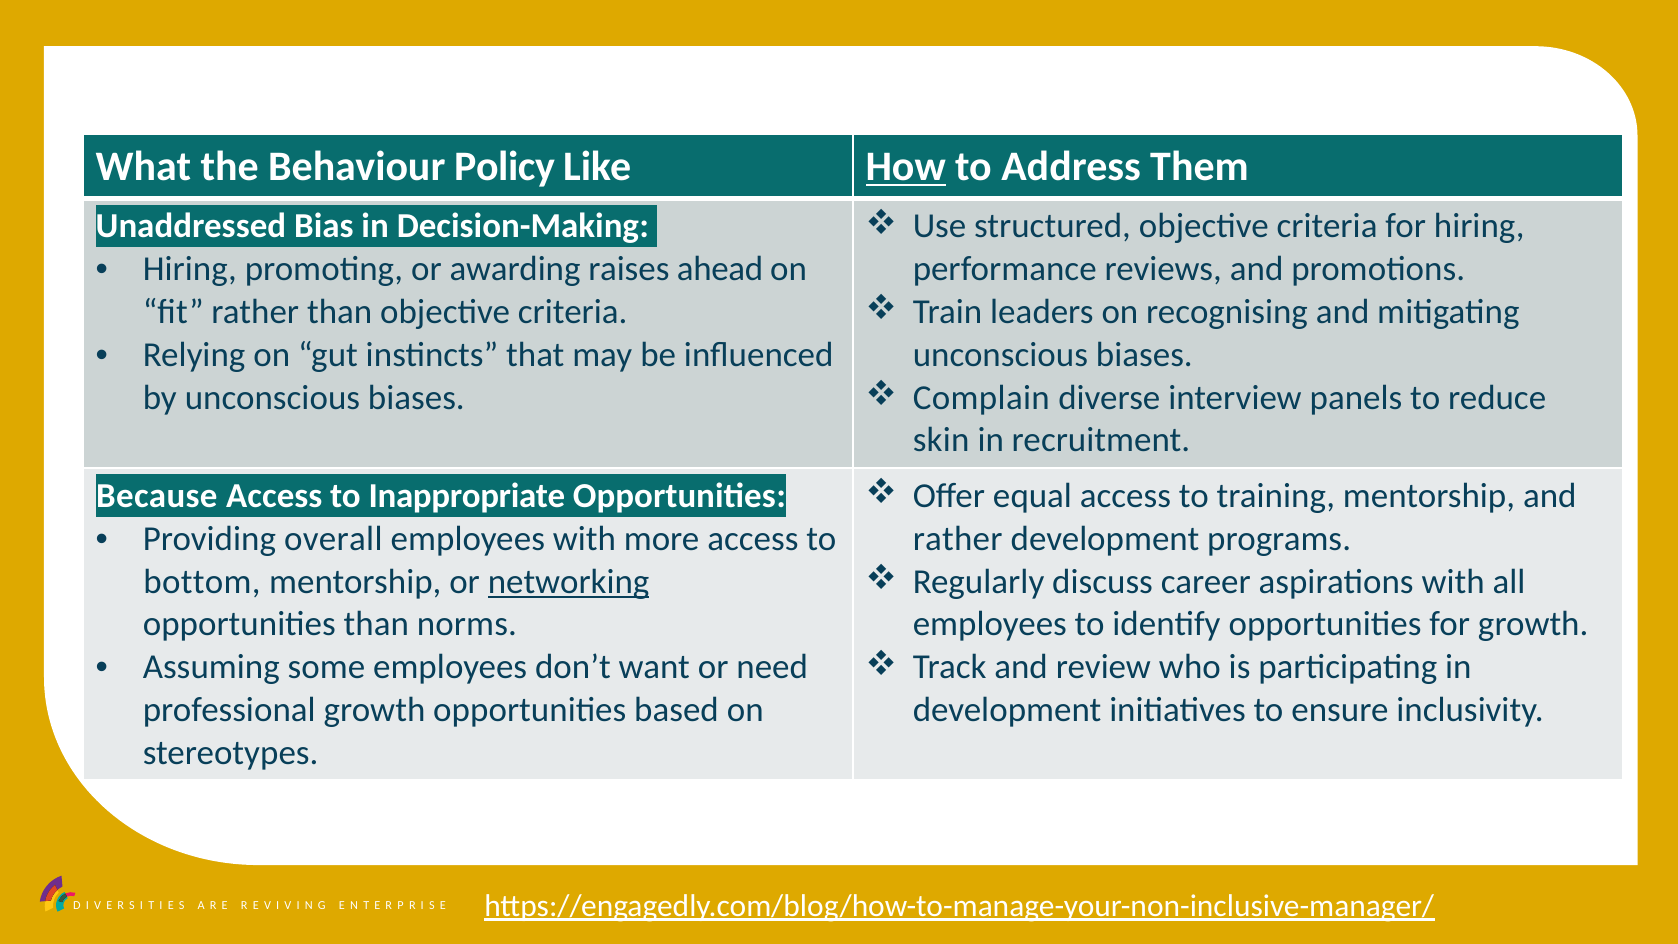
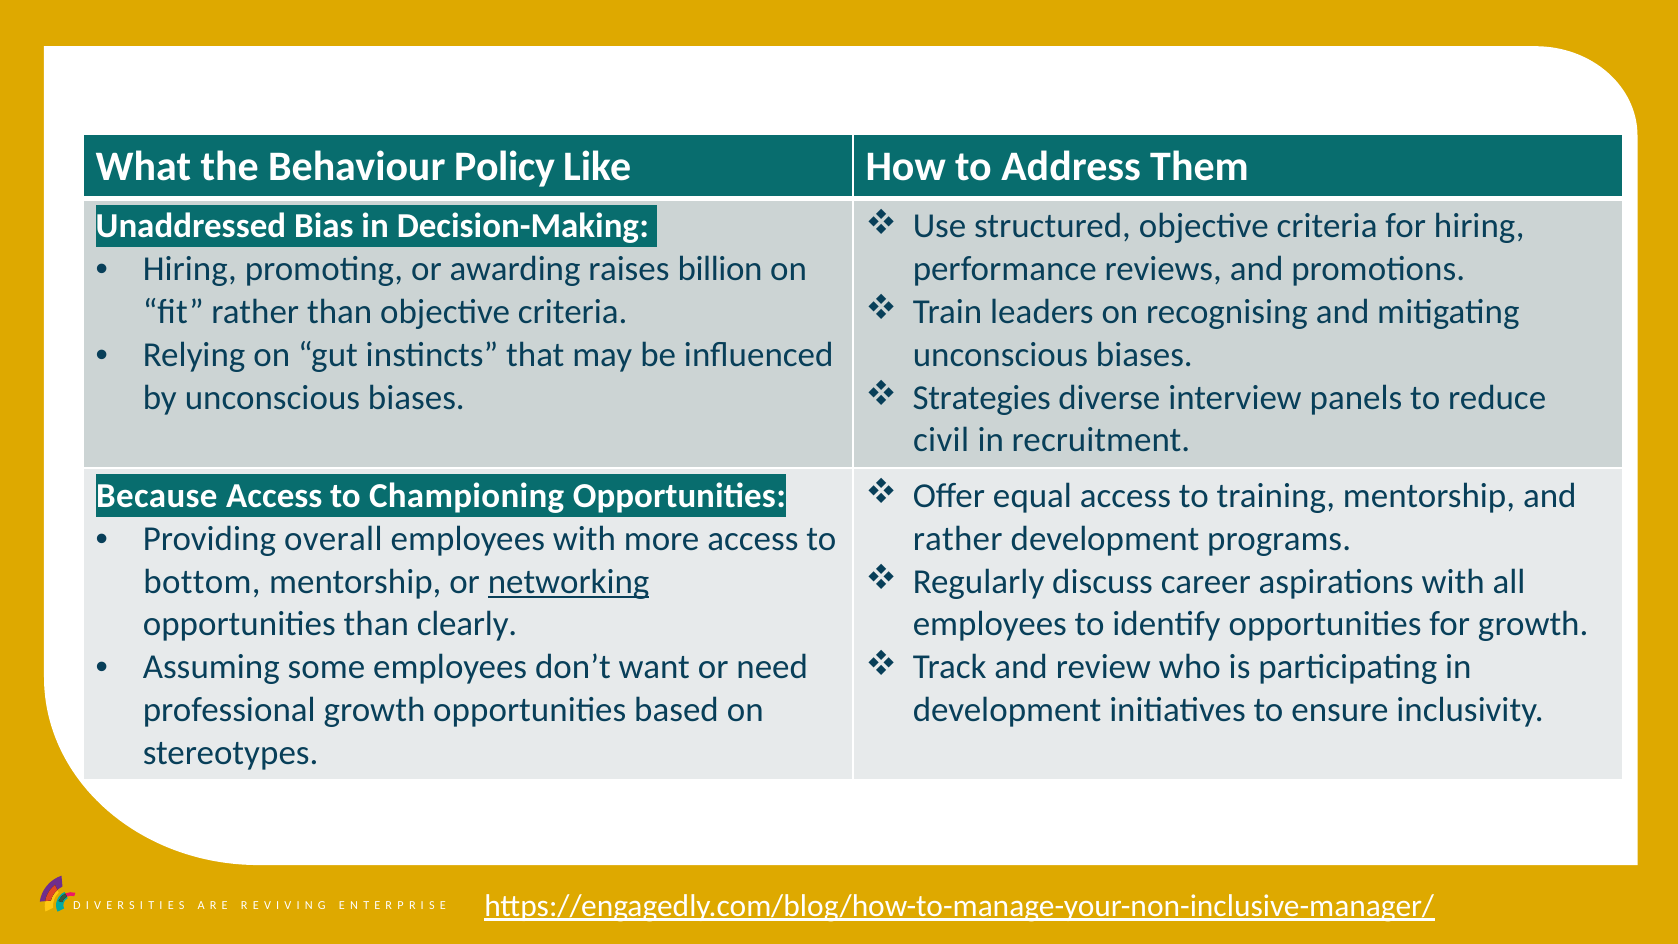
How underline: present -> none (906, 167)
ahead: ahead -> billion (720, 269)
Complain: Complain -> Strategies (982, 398)
skin: skin -> civil (941, 440)
Inappropriate: Inappropriate -> Championing (467, 496)
norms: norms -> clearly (467, 624)
